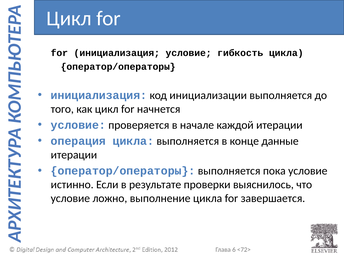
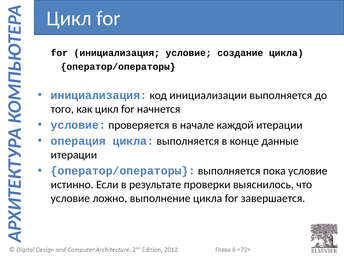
гибкость: гибкость -> создание (240, 53)
